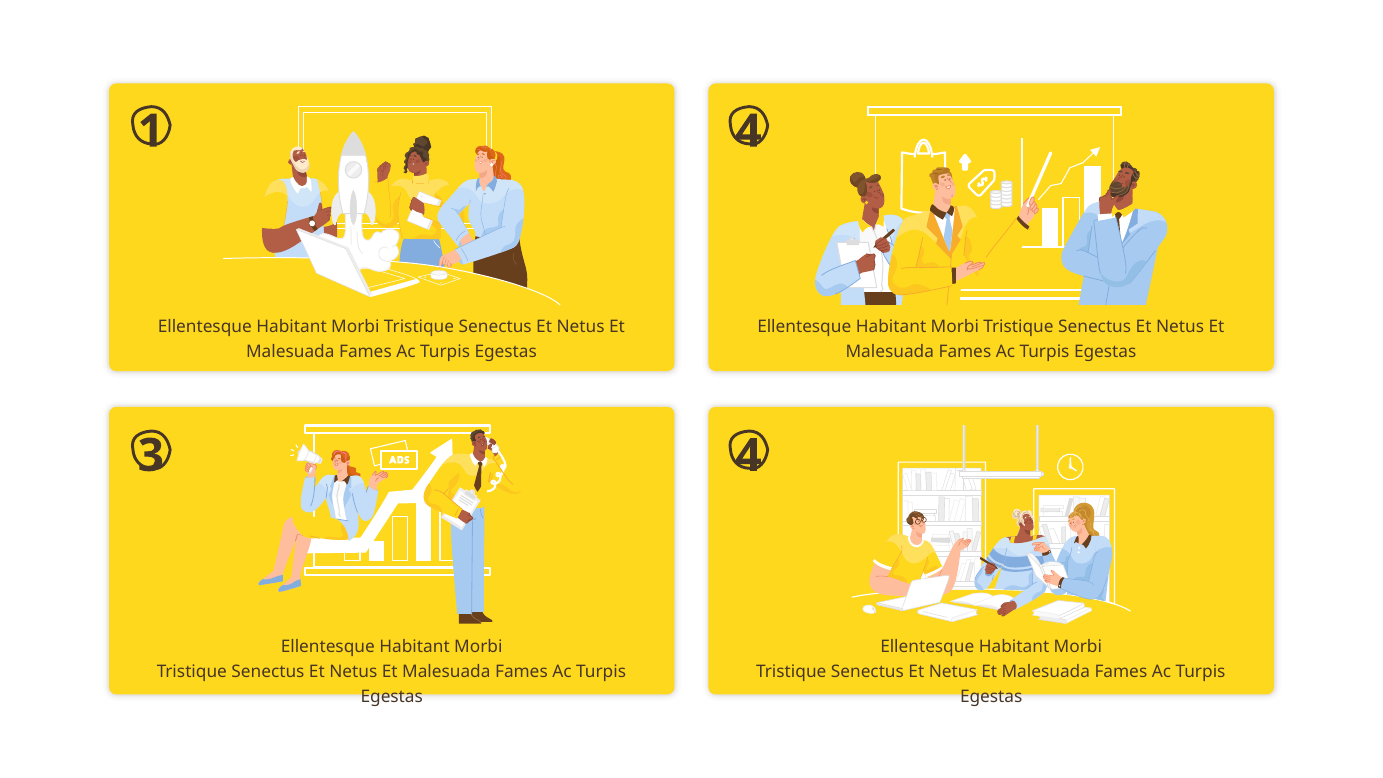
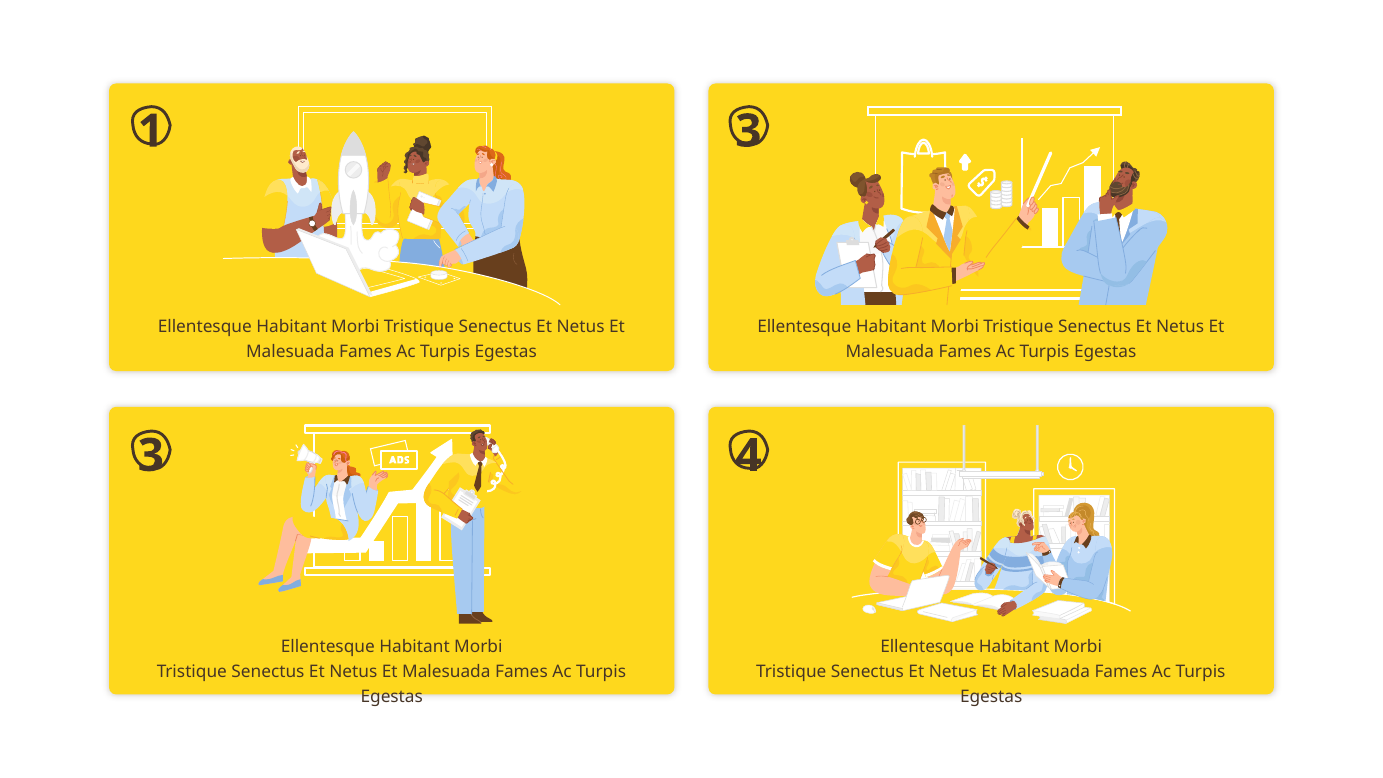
1 4: 4 -> 3 (748, 131)
